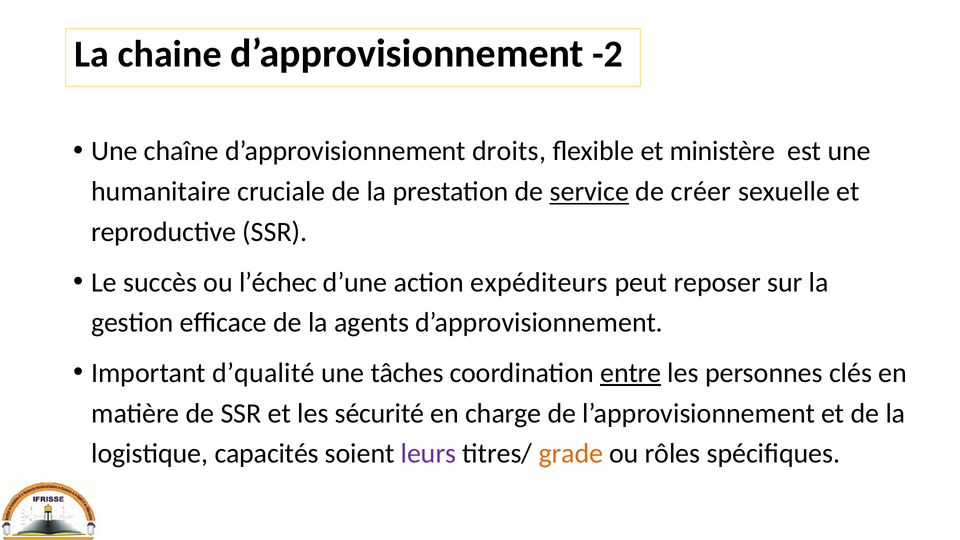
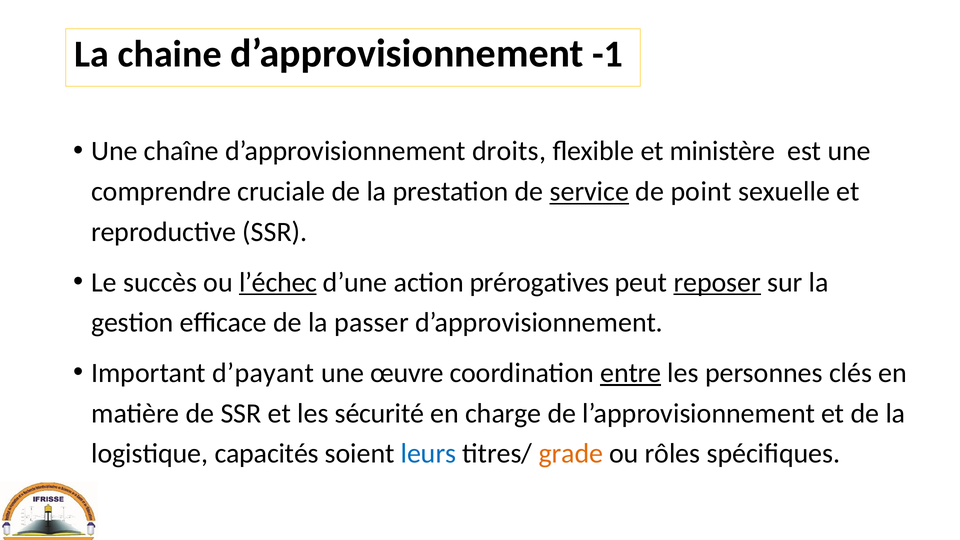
-2: -2 -> -1 (608, 54)
humanitaire: humanitaire -> comprendre (161, 192)
créer: créer -> point (701, 192)
l’échec underline: none -> present (278, 282)
expéditeurs: expéditeurs -> prérogatives (539, 282)
reposer underline: none -> present (717, 282)
agents: agents -> passer (371, 323)
d’qualité: d’qualité -> d’payant (263, 373)
tâches: tâches -> œuvre (407, 373)
leurs colour: purple -> blue (429, 454)
